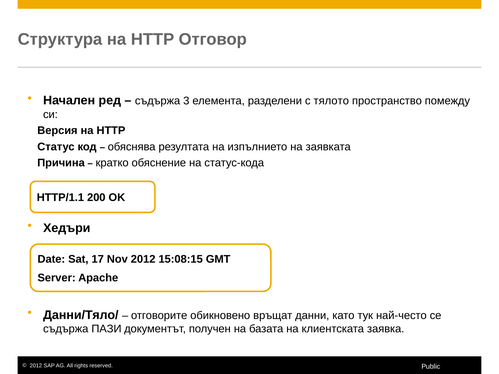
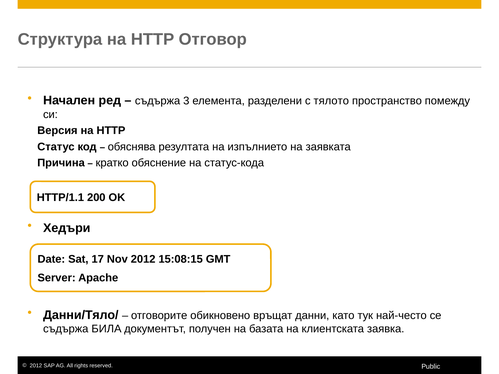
ПАЗИ: ПАЗИ -> БИЛА (106, 329)
